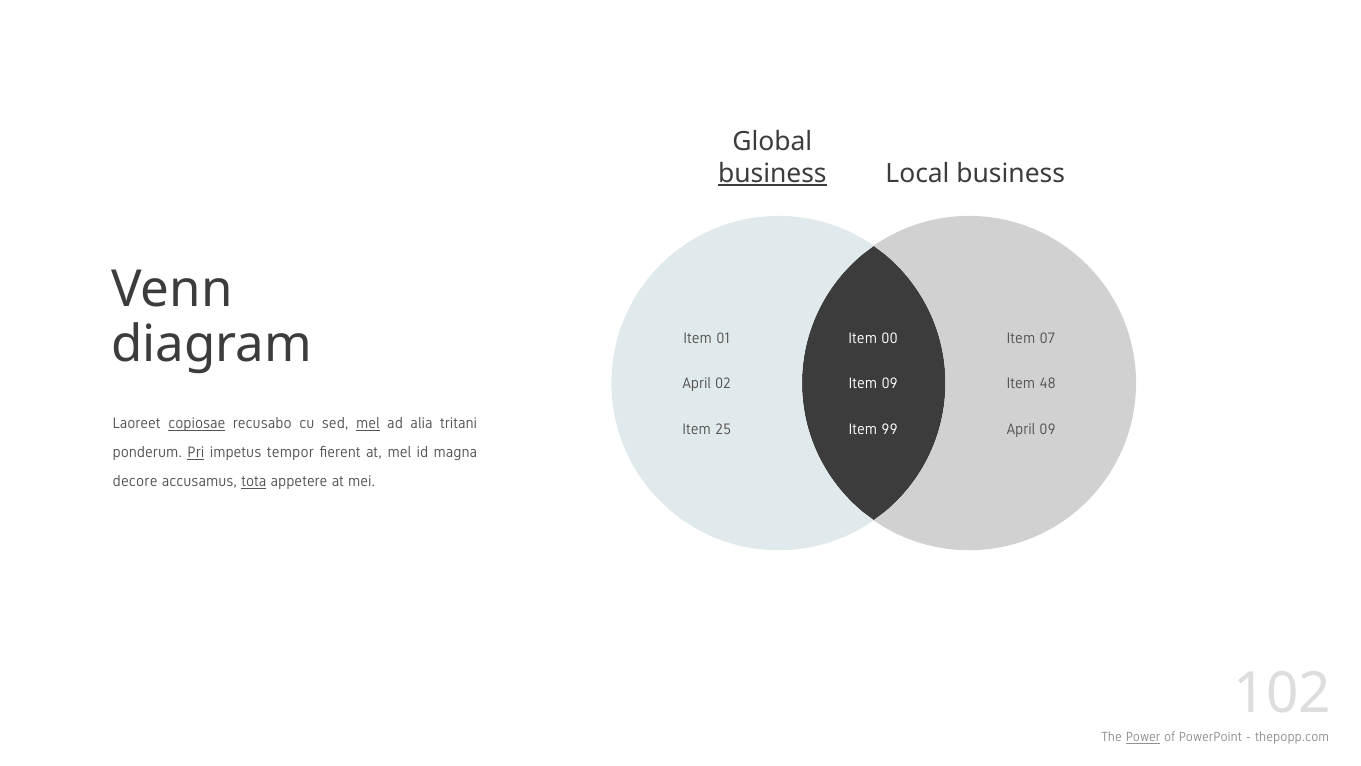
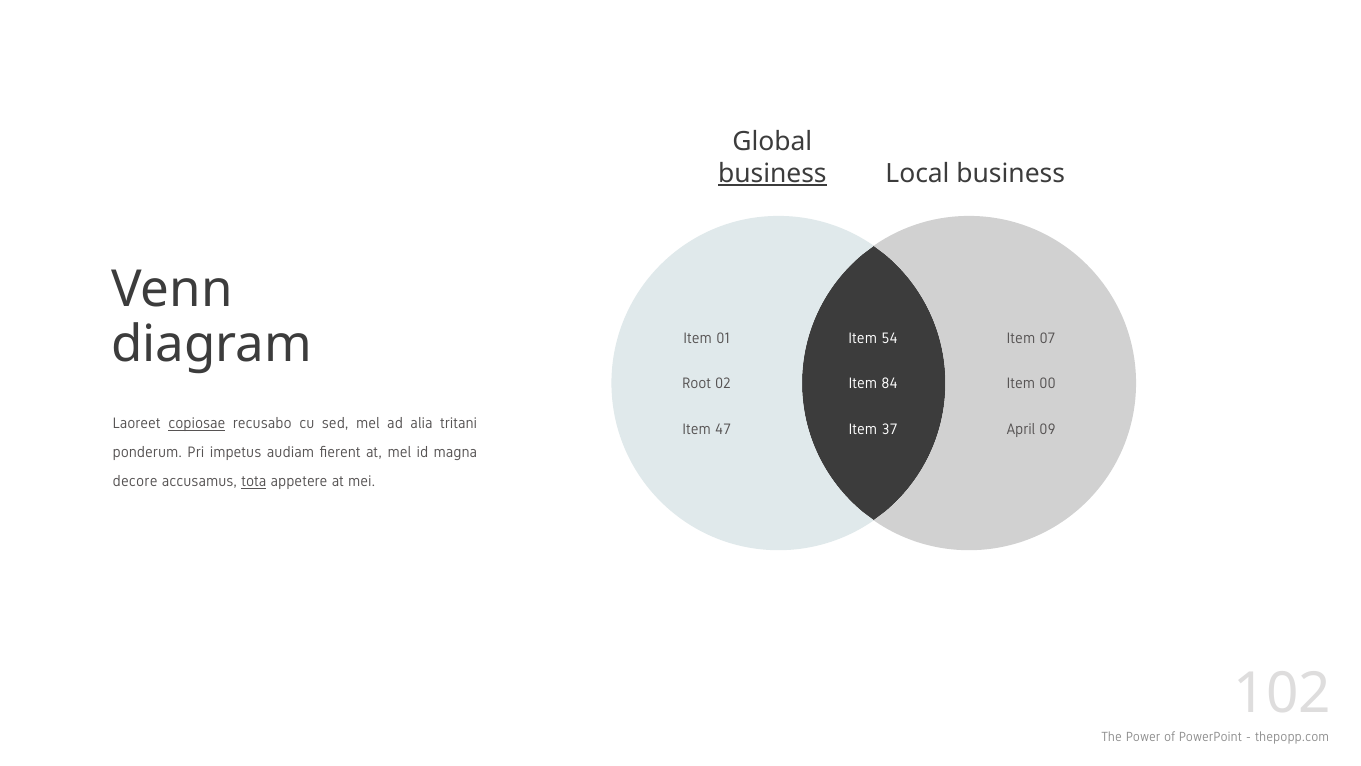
00: 00 -> 54 (890, 338)
April: April -> Root (697, 384)
Item 09: 09 -> 84 (890, 384)
48: 48 -> 00 (1048, 384)
mel underline: present -> none (368, 423)
25: 25 -> 47 (723, 429)
99: 99 -> 37 (890, 429)
Pri underline: present -> none (196, 452)
tempor: tempor -> audiam (290, 452)
Power underline: present -> none (1143, 737)
